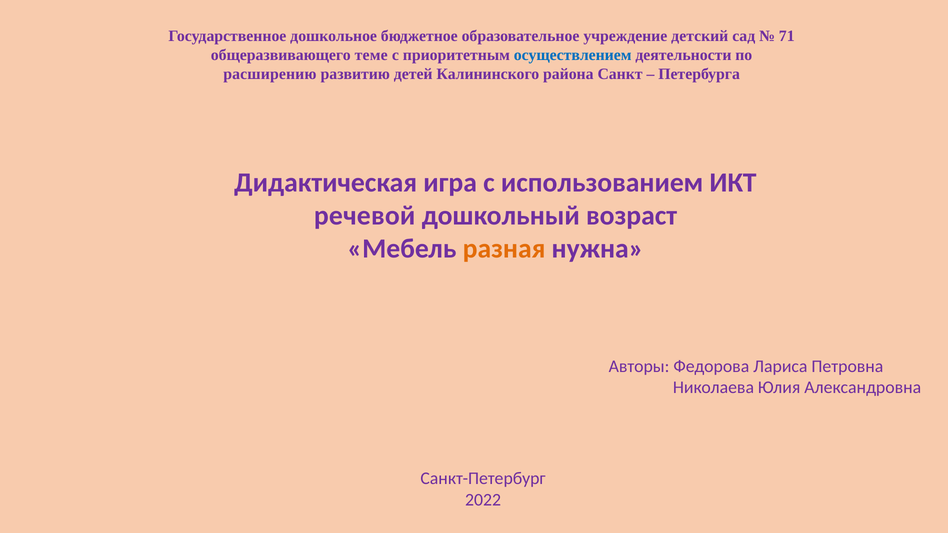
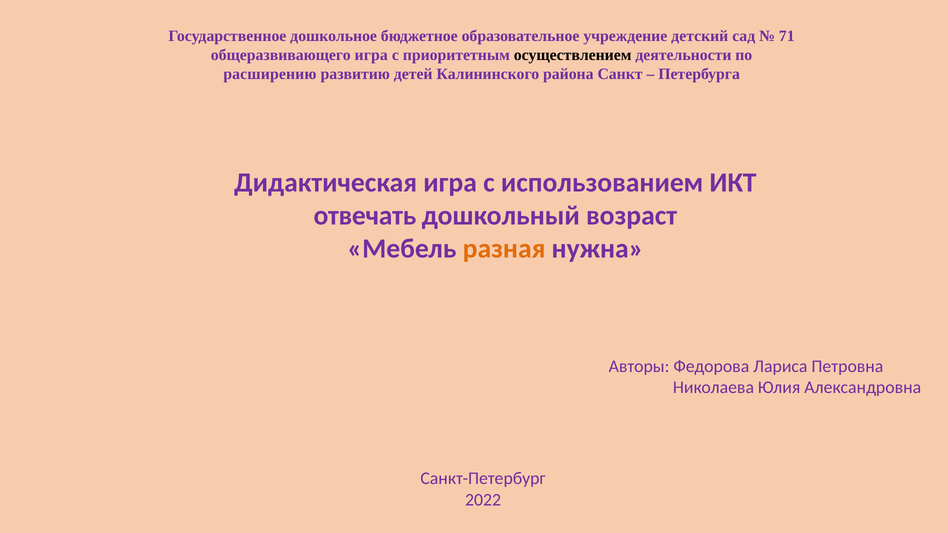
общеразвивающего теме: теме -> игра (371, 55)
осуществлением colour: blue -> black (573, 55)
речевой: речевой -> отвечать (365, 216)
